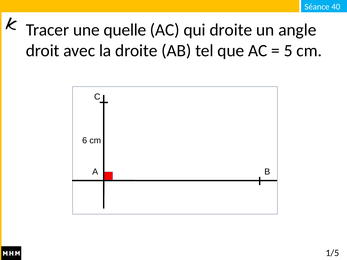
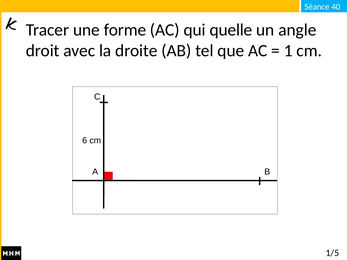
quelle: quelle -> forme (125, 30)
qui droite: droite -> quelle (231, 30)
5: 5 -> 1 (288, 51)
